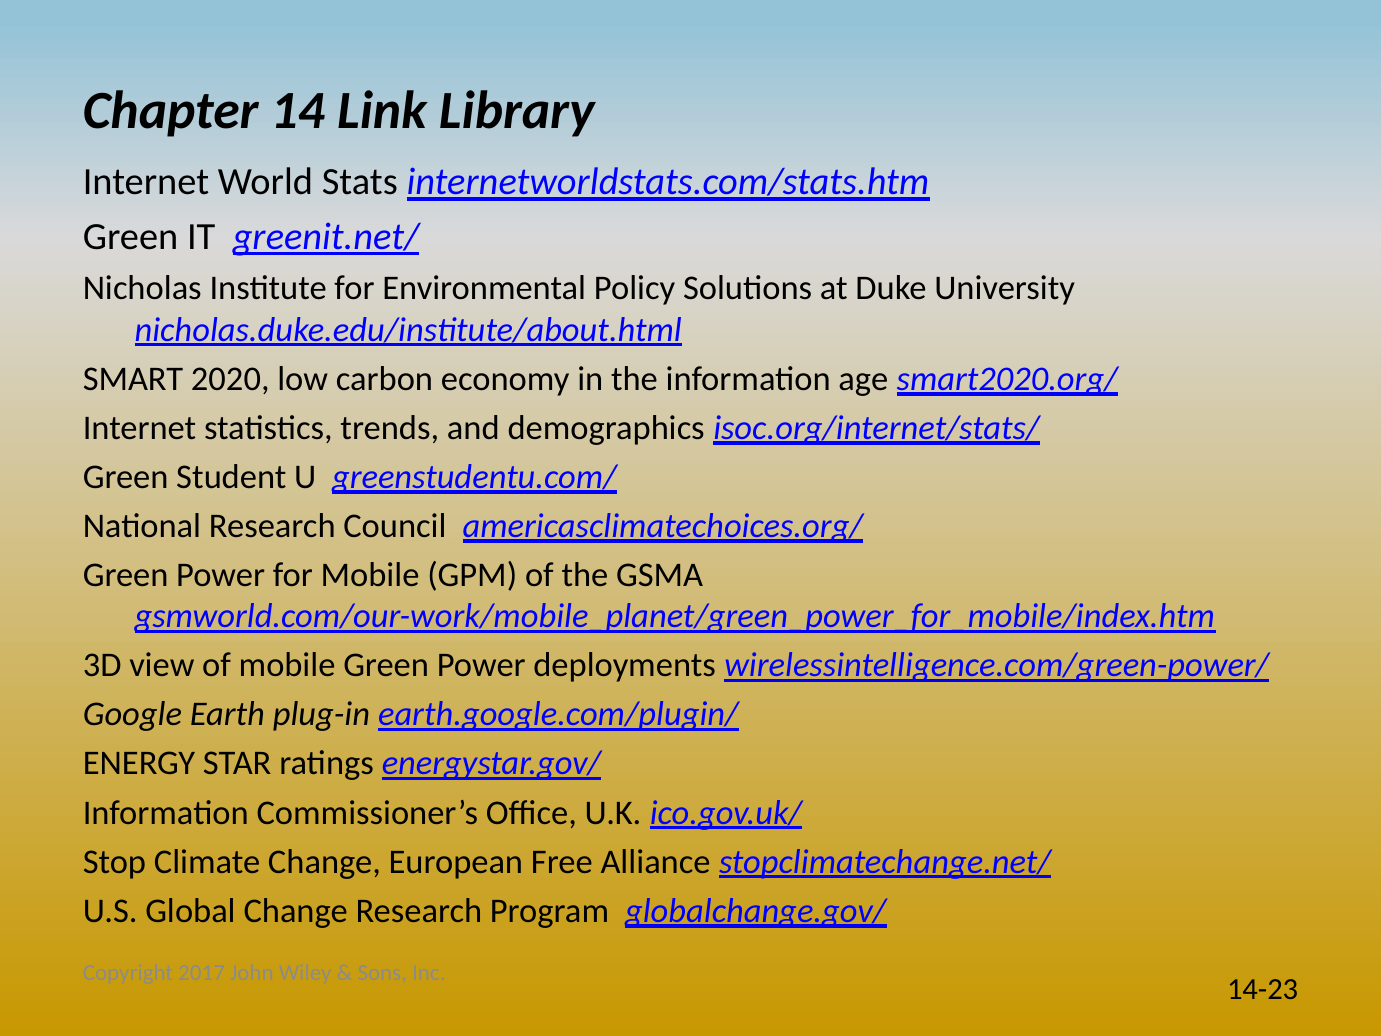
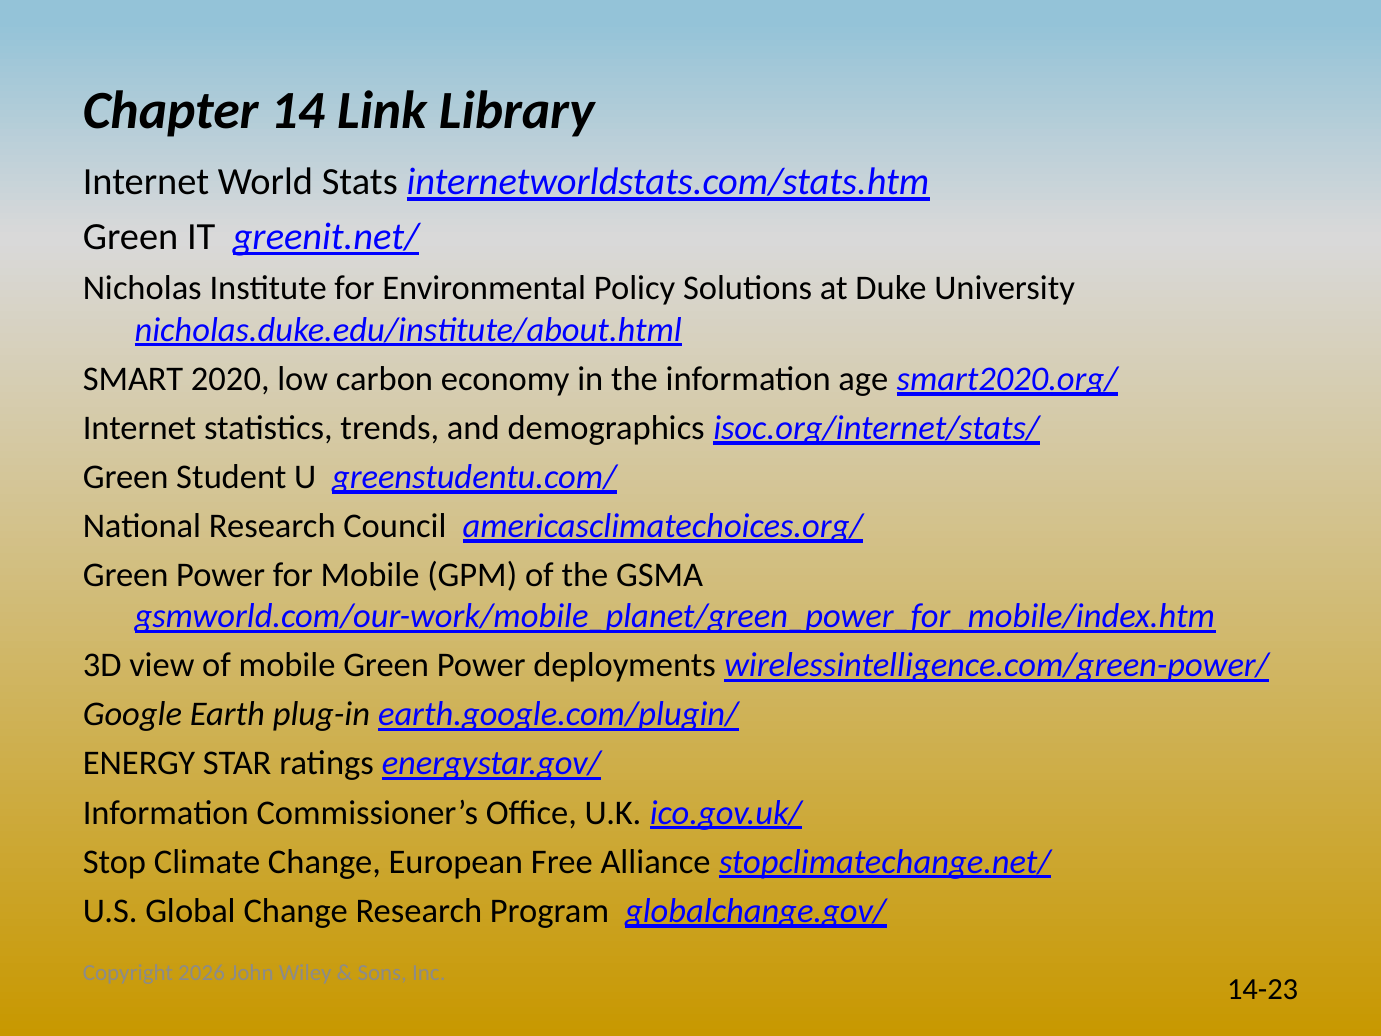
2017: 2017 -> 2026 (202, 973)
